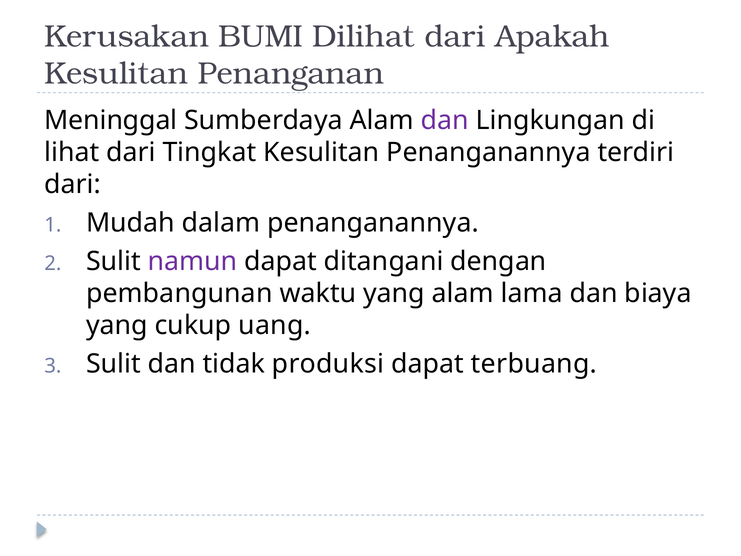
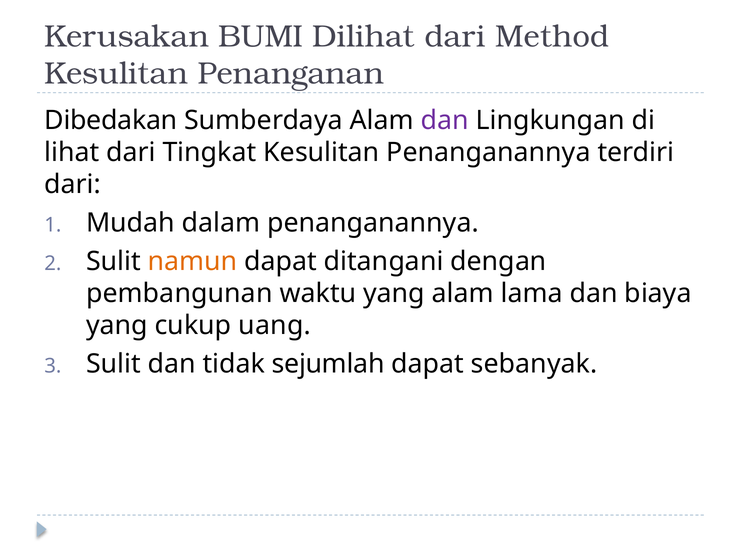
Apakah: Apakah -> Method (552, 37)
Meninggal: Meninggal -> Dibedakan (111, 120)
namun colour: purple -> orange (192, 261)
produksi: produksi -> sejumlah (328, 364)
terbuang: terbuang -> sebanyak (534, 364)
